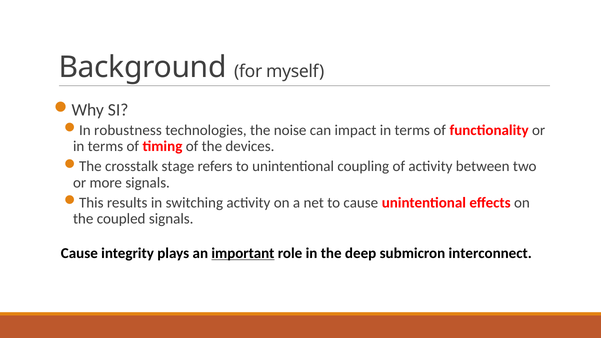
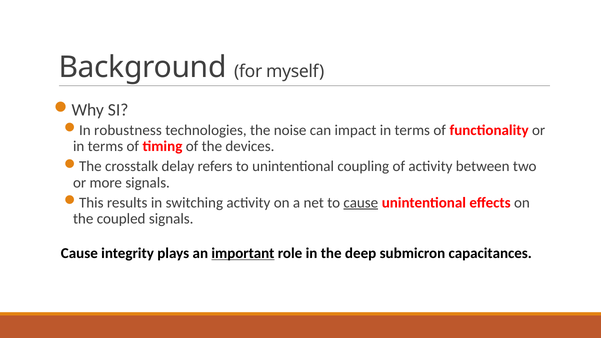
stage: stage -> delay (178, 166)
cause underline: none -> present (361, 203)
interconnect: interconnect -> capacitances (490, 253)
